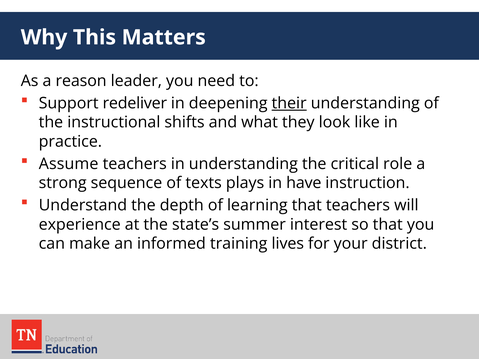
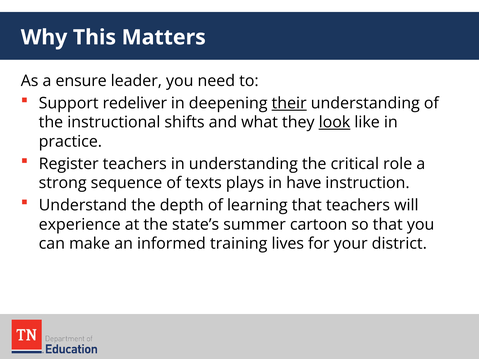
reason: reason -> ensure (81, 81)
look underline: none -> present (334, 122)
Assume: Assume -> Register (69, 164)
interest: interest -> cartoon (319, 225)
